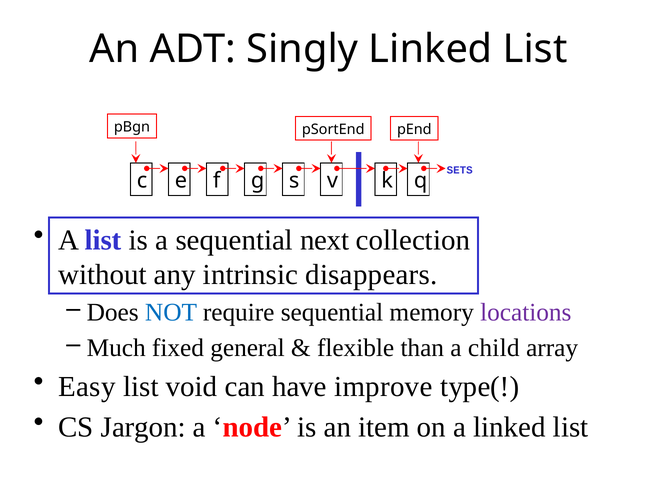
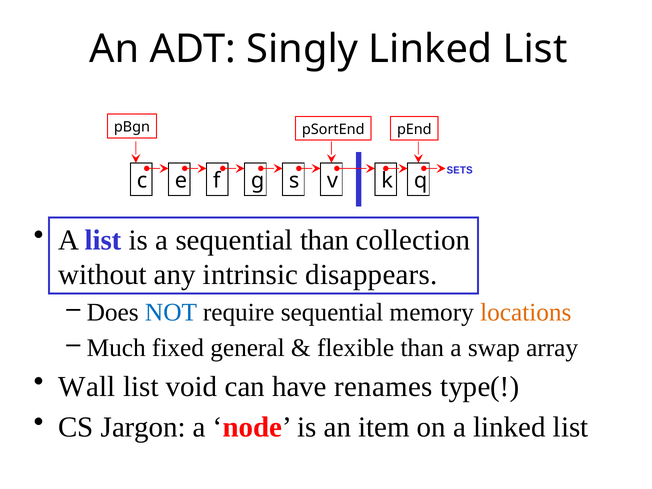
sequential next: next -> than (325, 240)
locations colour: purple -> orange (526, 312)
child: child -> swap (494, 348)
Easy: Easy -> Wall (87, 386)
improve: improve -> renames (383, 386)
